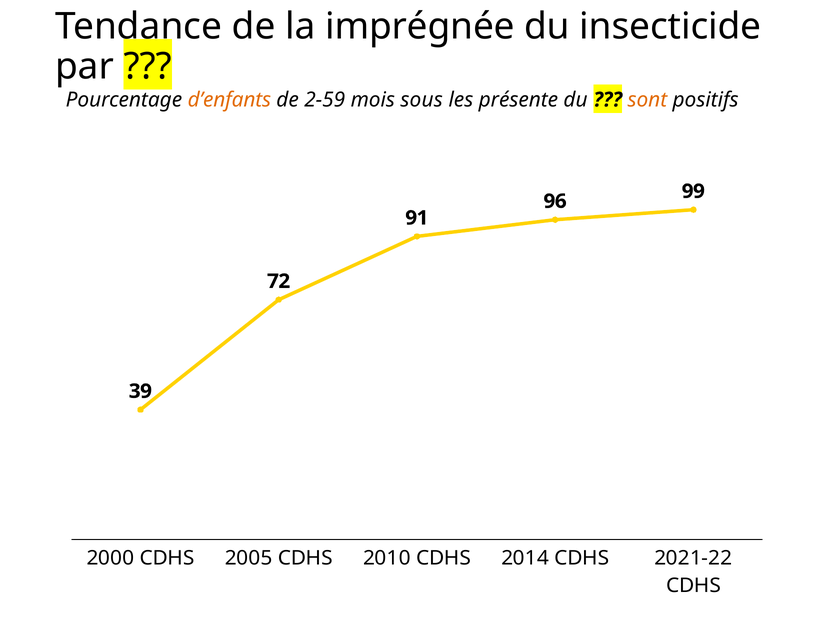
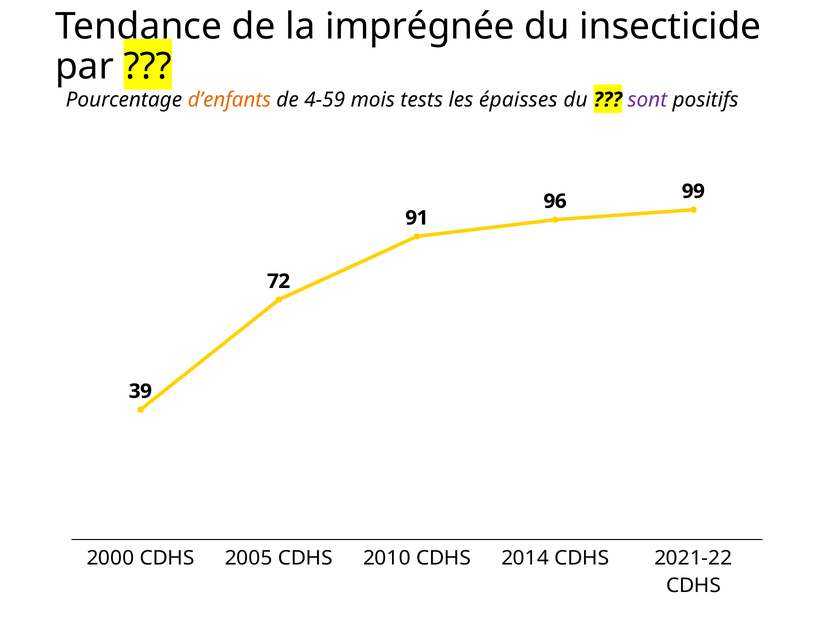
2-59: 2-59 -> 4-59 (325, 100)
sous: sous -> tests (422, 100)
présente: présente -> épaisses (518, 100)
sont colour: orange -> purple (647, 100)
